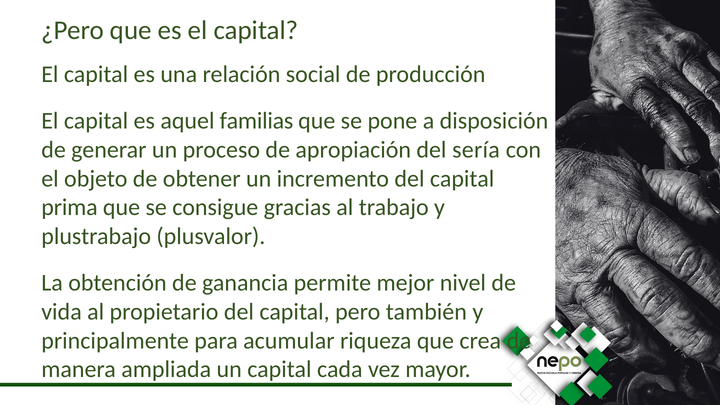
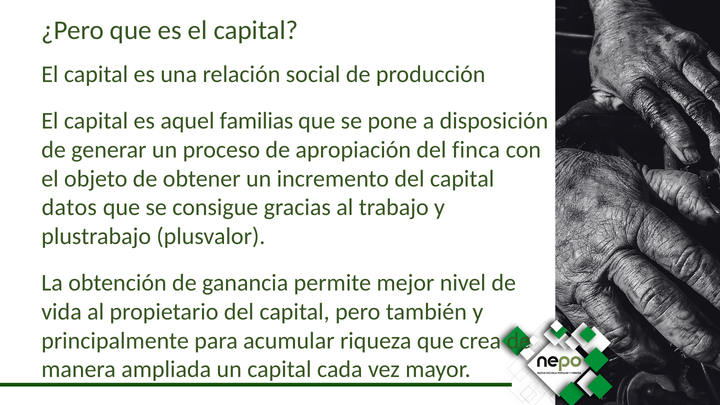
sería: sería -> finca (476, 150)
prima: prima -> datos (69, 207)
